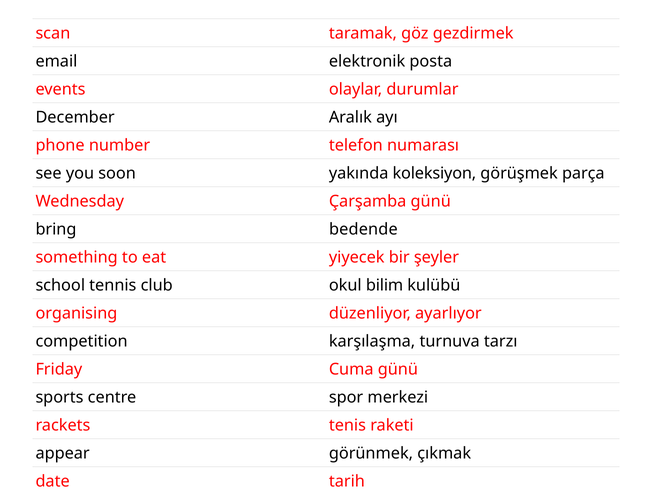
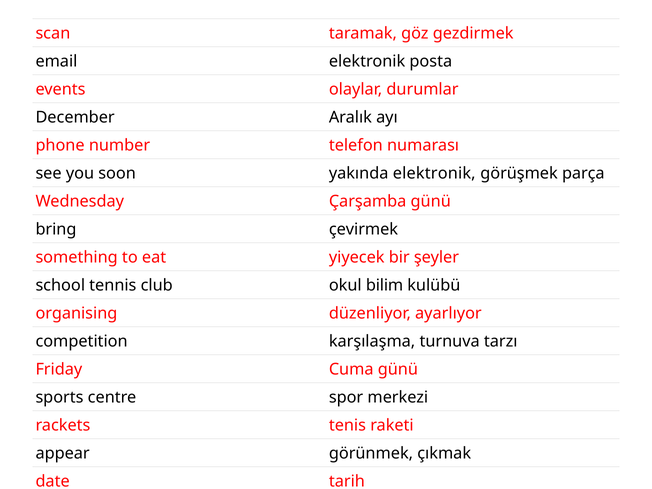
yakında koleksiyon: koleksiyon -> elektronik (434, 174)
bedende: bedende -> çevirmek (363, 230)
